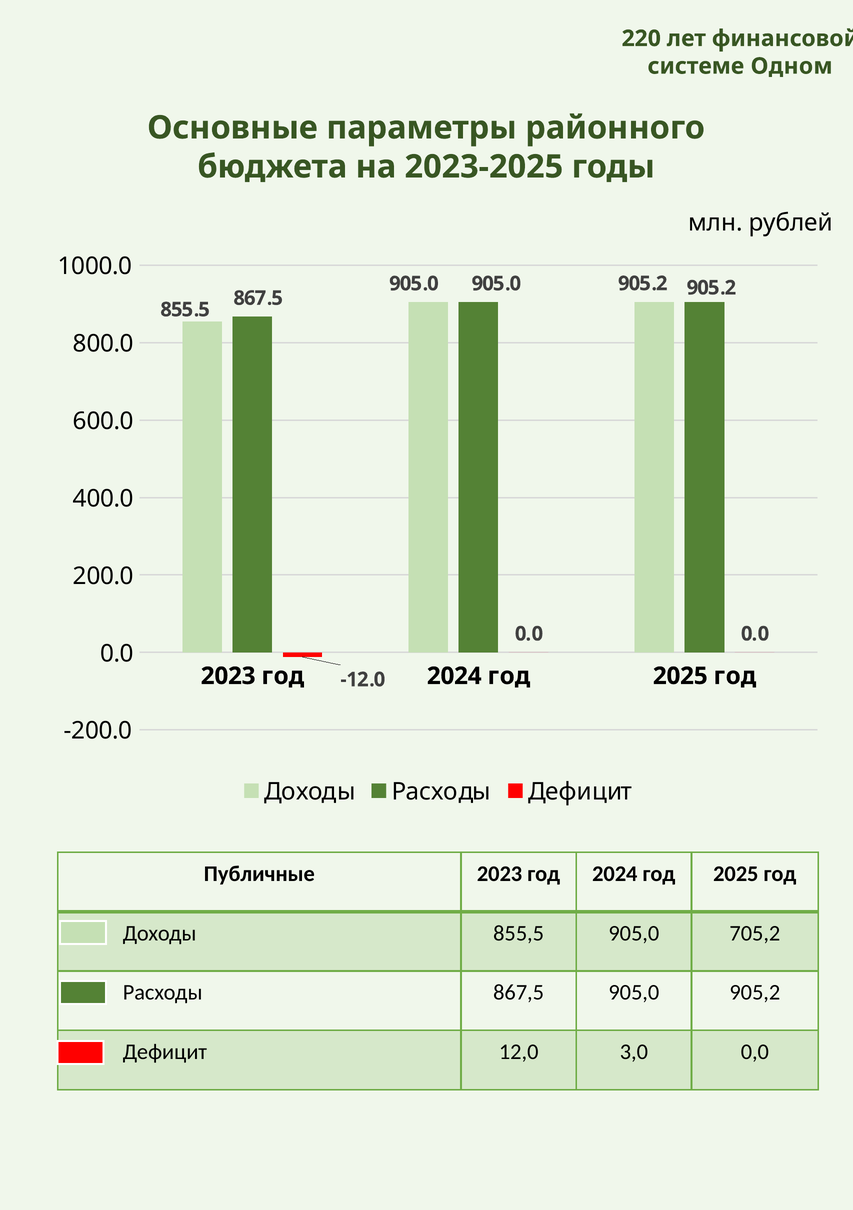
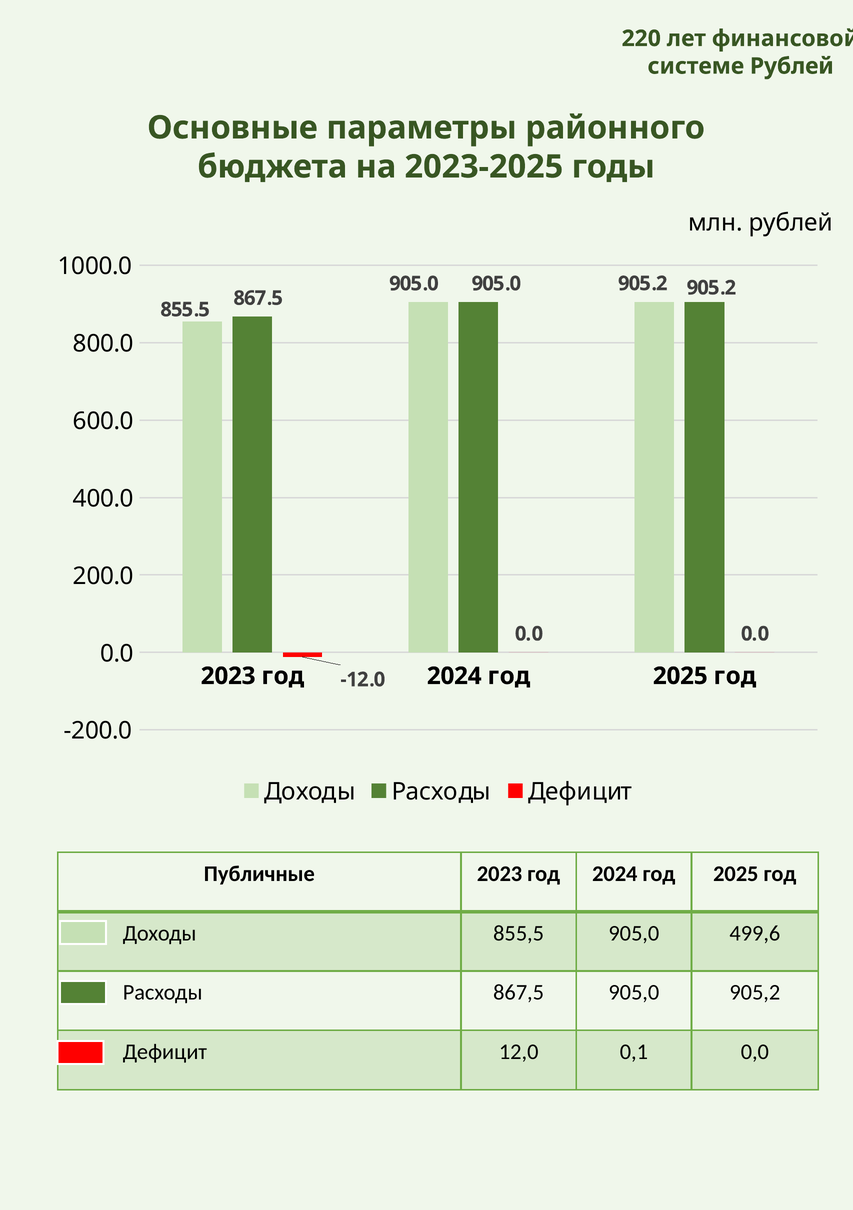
системе Одном: Одном -> Рублей (792, 66)
705,2: 705,2 -> 499,6 (755, 933)
3,0: 3,0 -> 0,1 (634, 1052)
